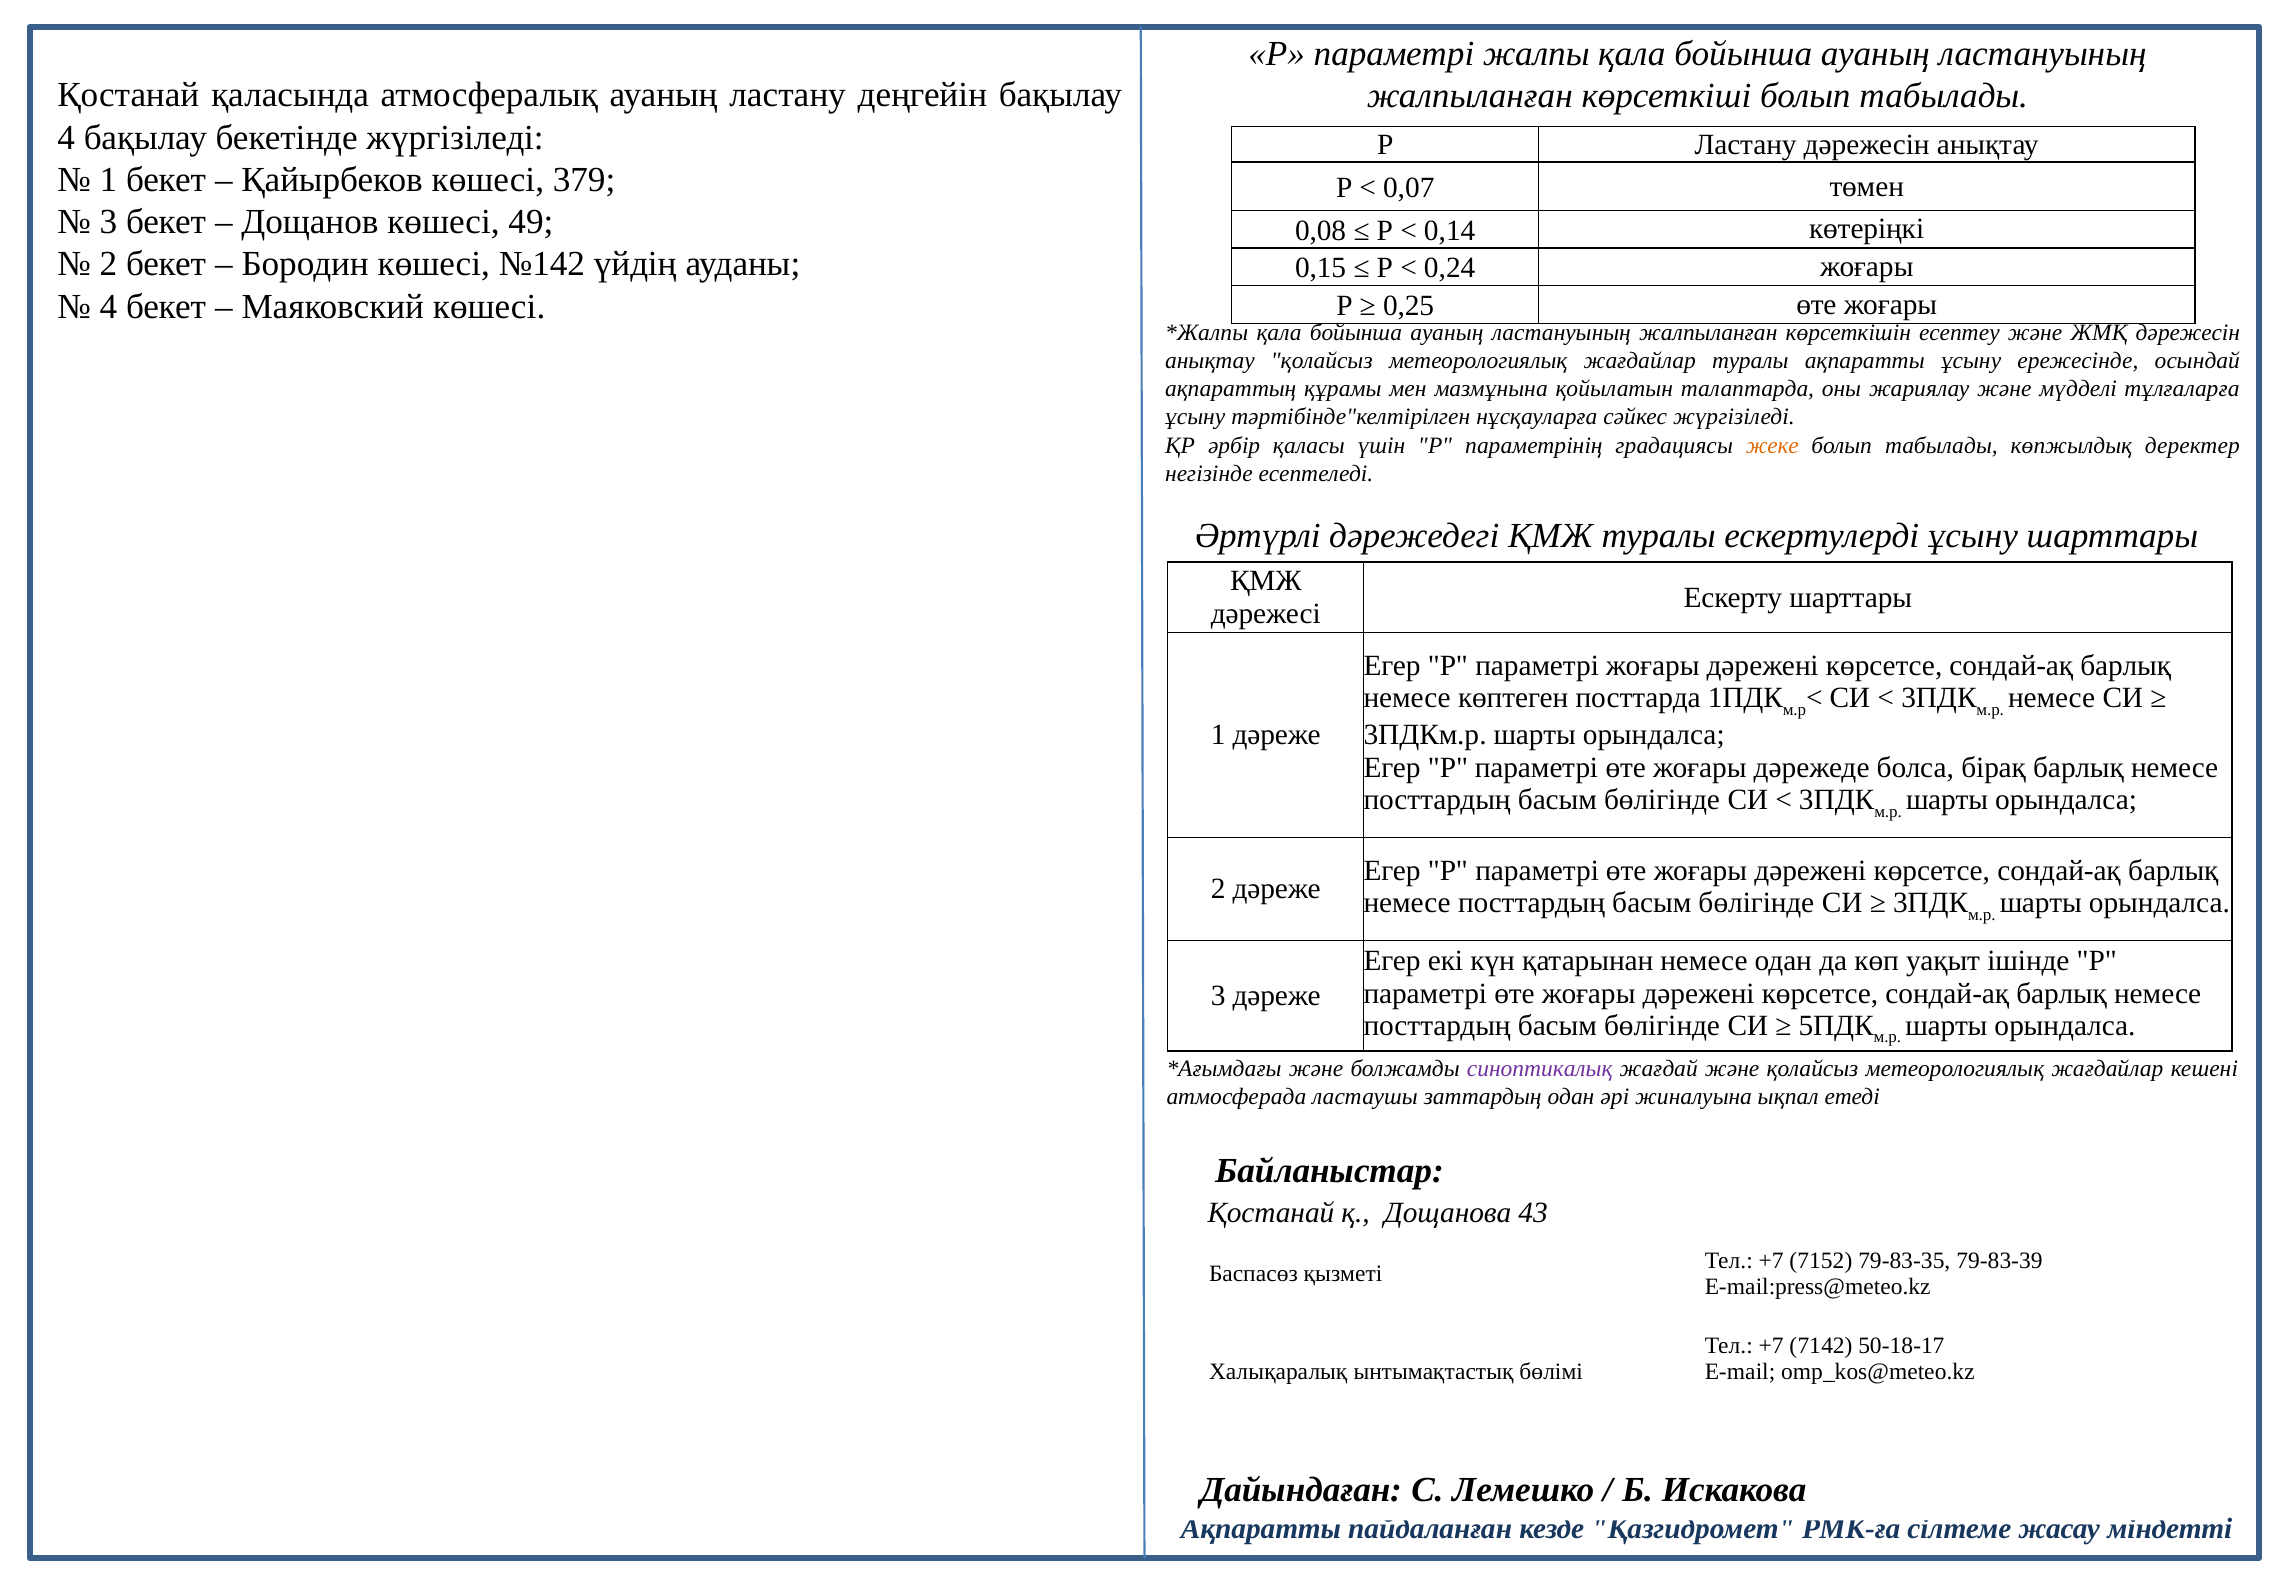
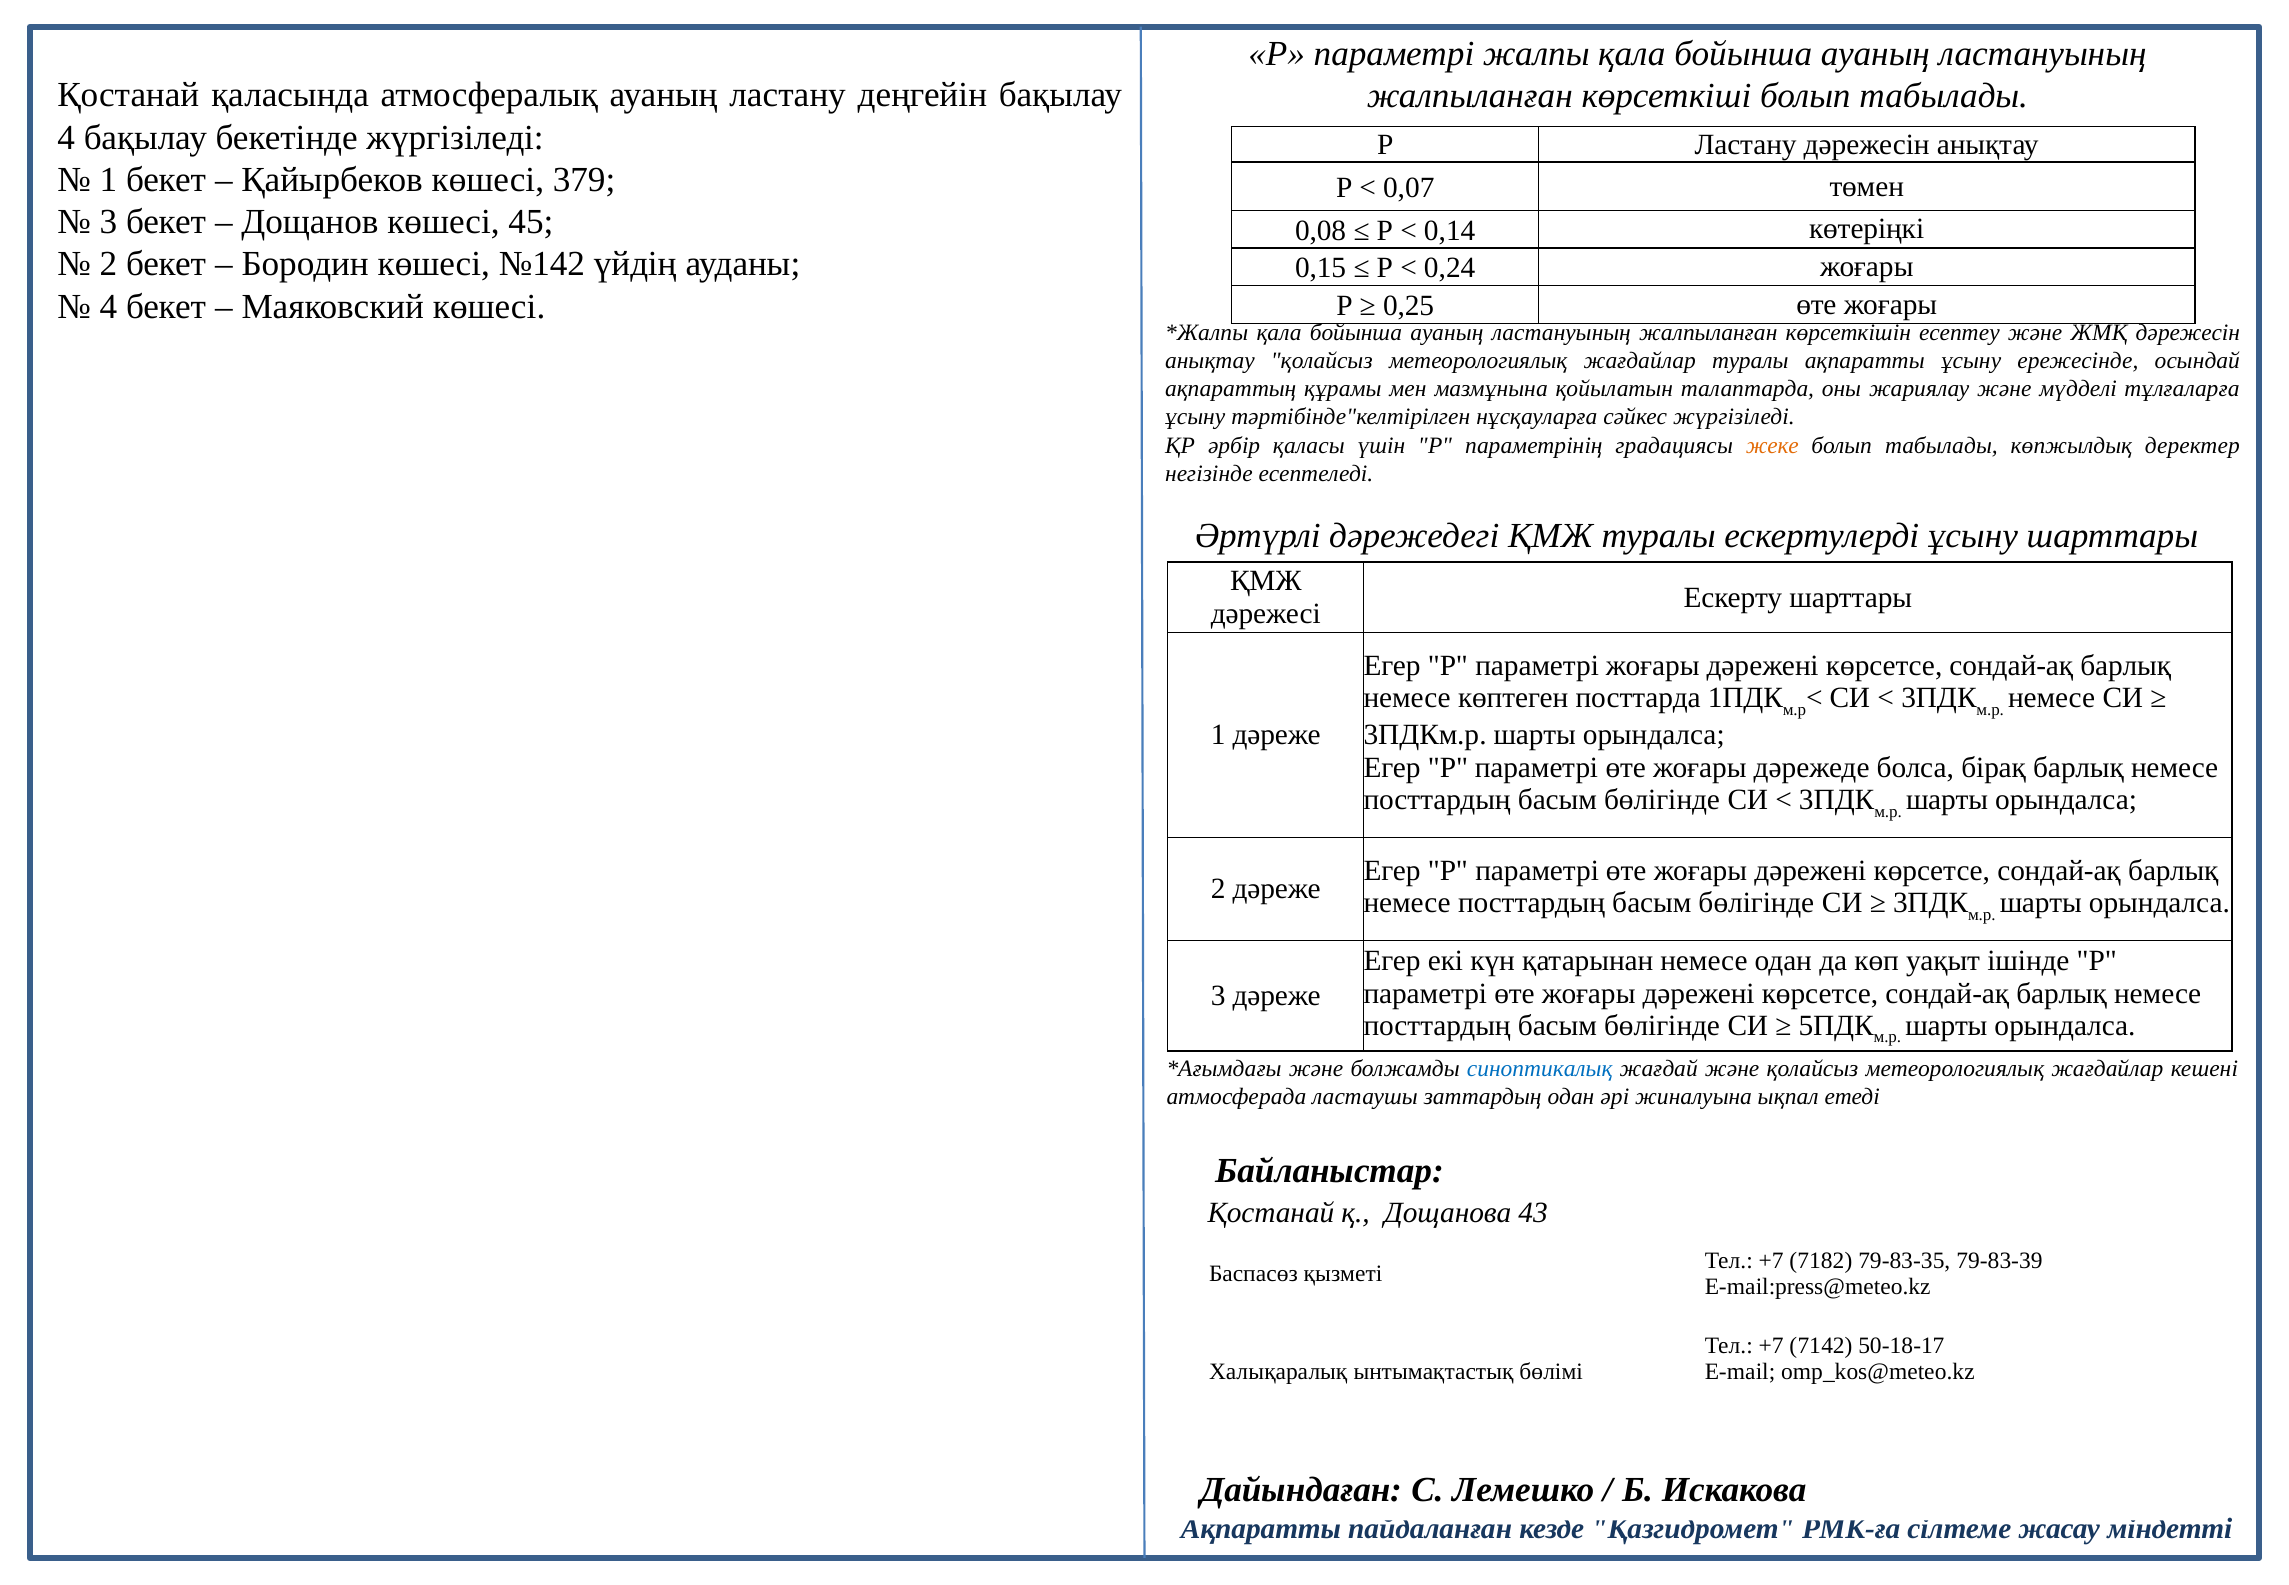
49: 49 -> 45 (531, 222)
синоптикалық colour: purple -> blue (1540, 1069)
7152: 7152 -> 7182 (1821, 1260)
